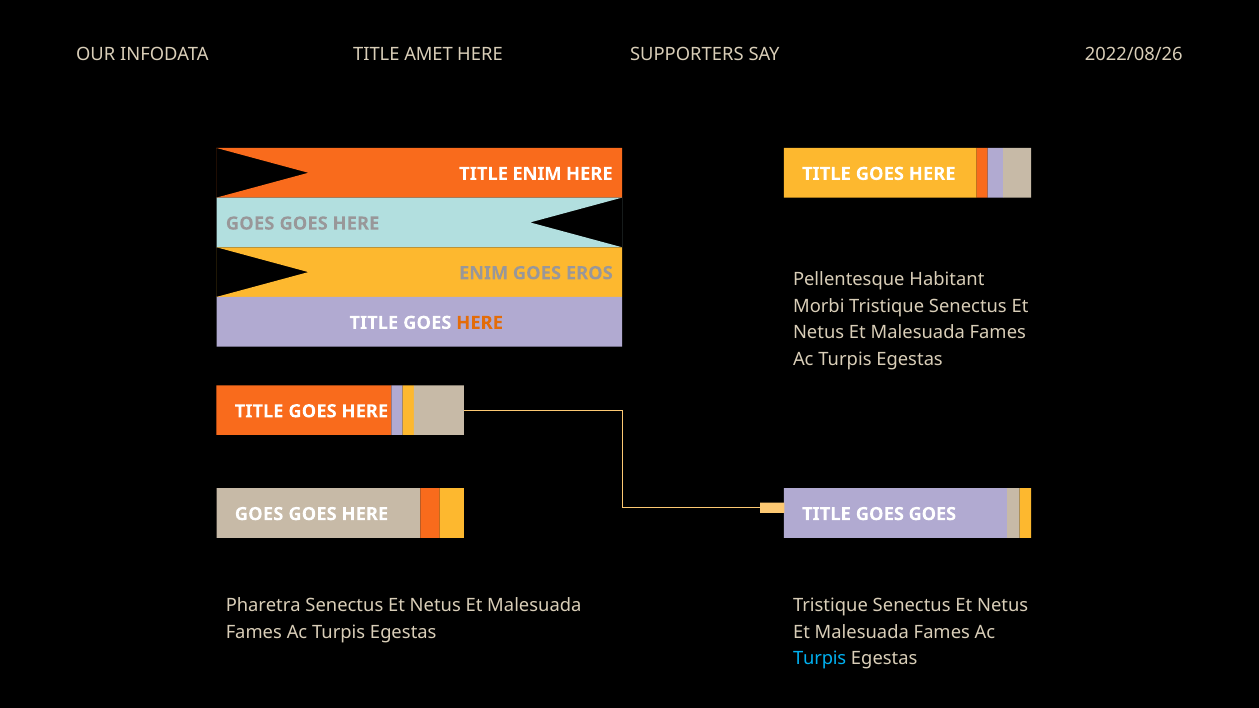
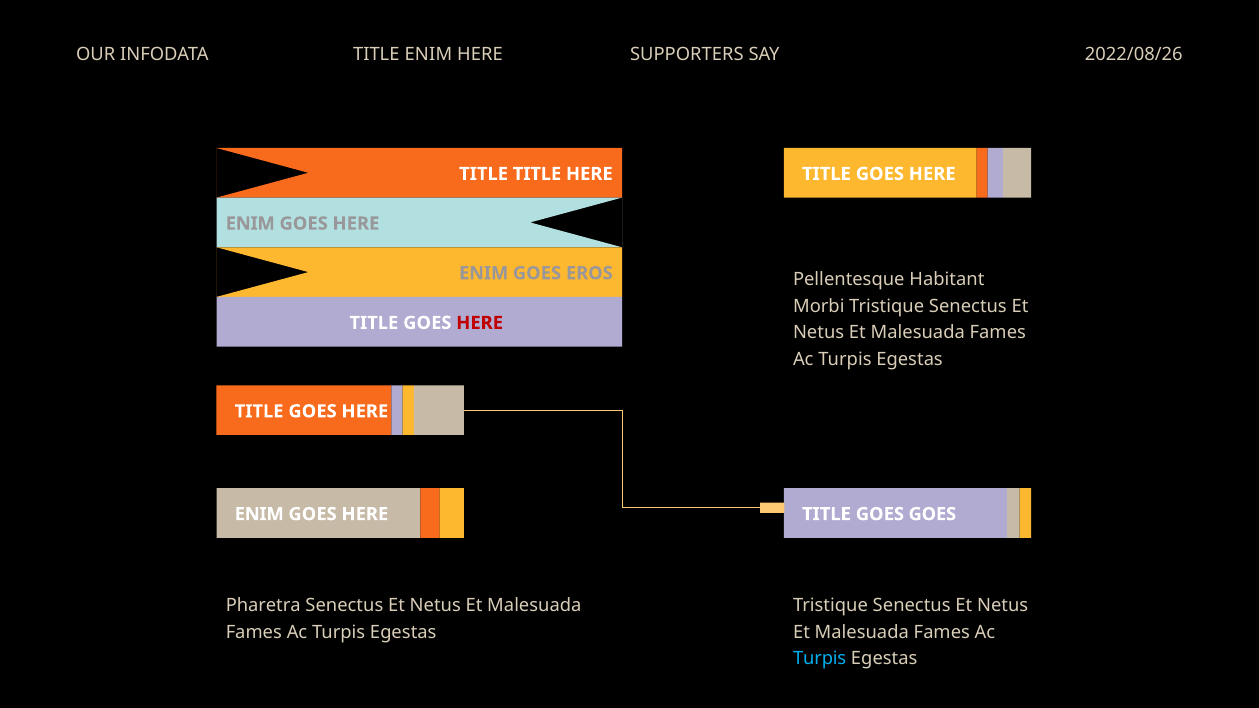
TITLE AMET: AMET -> ENIM (428, 54)
TITLE ENIM: ENIM -> TITLE (537, 174)
GOES: GOES -> ENIM (250, 224)
HERE colour: orange -> red (480, 323)
GOES: GOES -> ENIM (259, 514)
